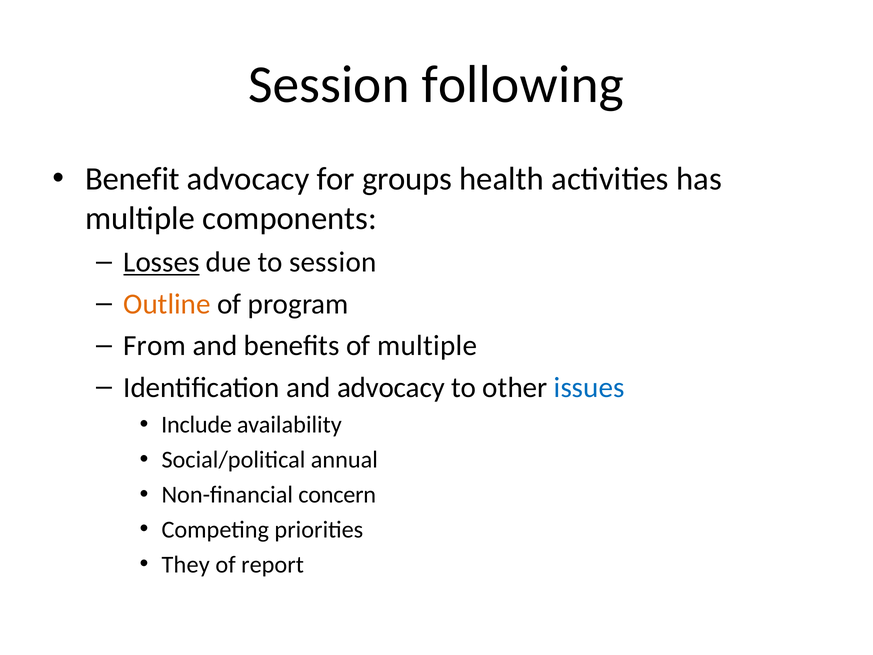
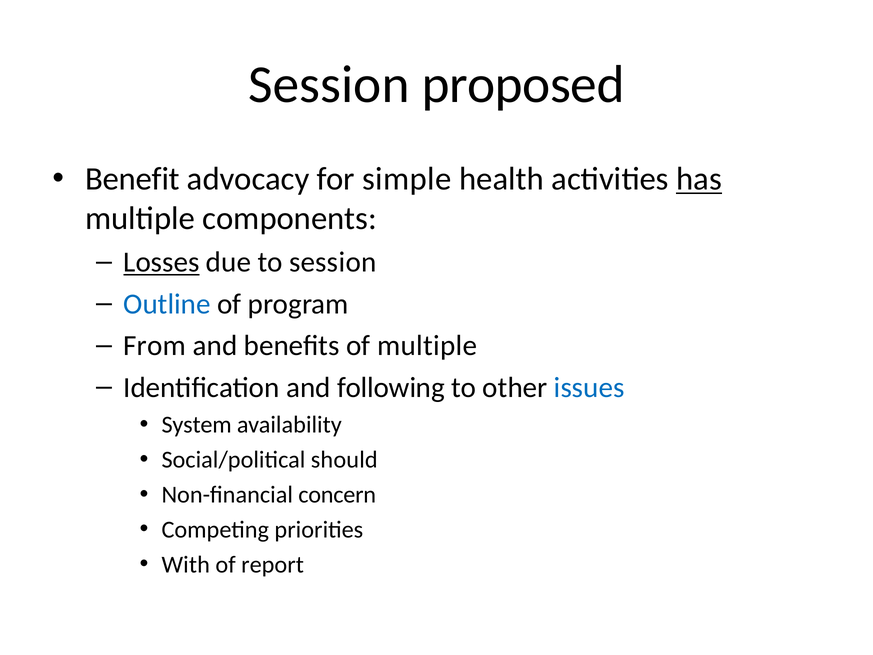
following: following -> proposed (523, 85)
groups: groups -> simple (407, 179)
has underline: none -> present (699, 179)
Outline colour: orange -> blue (167, 304)
and advocacy: advocacy -> following (391, 387)
Include: Include -> System (197, 425)
annual: annual -> should (344, 460)
They: They -> With (186, 564)
